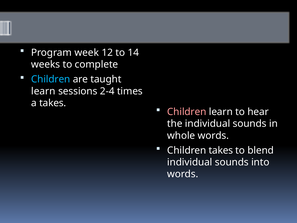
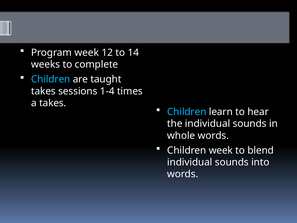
learn: learn -> takes (43, 91)
2-4: 2-4 -> 1-4 (107, 91)
Children colour: pink -> light blue (187, 112)
Children takes: takes -> week (221, 150)
